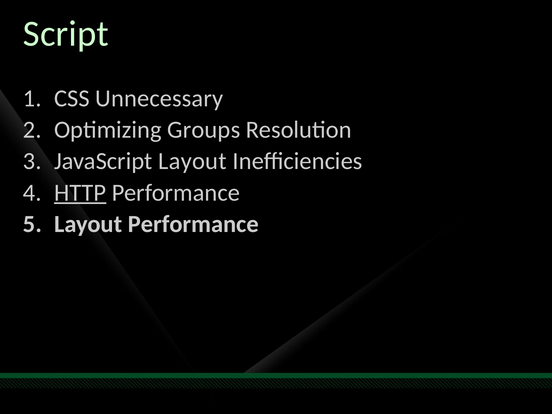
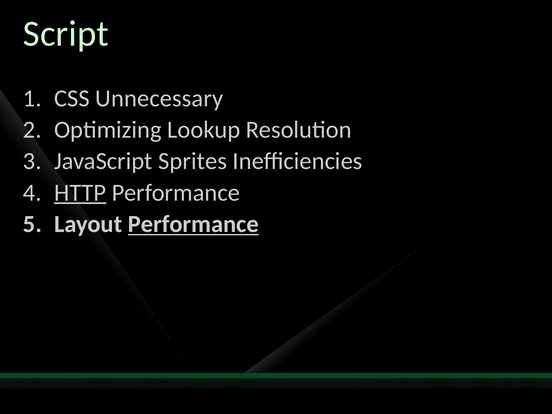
Groups: Groups -> Lookup (204, 130)
JavaScript Layout: Layout -> Sprites (193, 161)
Performance underline: none -> present (193, 224)
